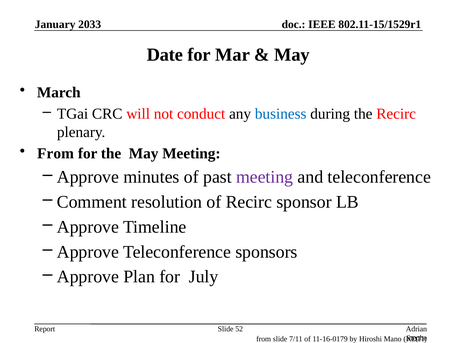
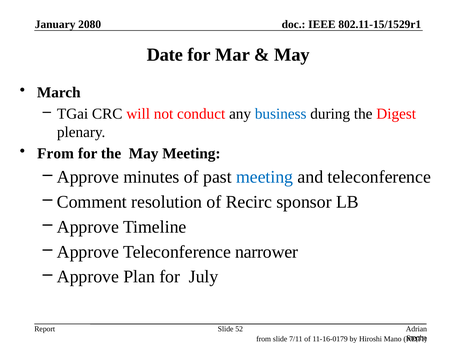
2033: 2033 -> 2080 (90, 24)
the Recirc: Recirc -> Digest (396, 114)
meeting colour: purple -> blue (265, 177)
sponsors: sponsors -> narrower (267, 252)
